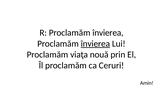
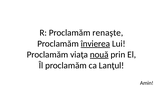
R Proclamăm învierea: învierea -> renaşte (108, 33)
nouă underline: none -> present (99, 54)
Ceruri: Ceruri -> Lanţul (112, 65)
